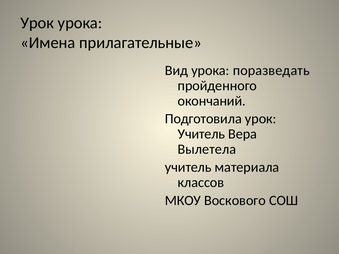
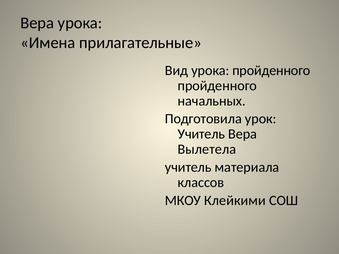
Урок: Урок -> Вера (37, 23)
урока поразведать: поразведать -> пройденного (271, 70)
окончаний: окончаний -> начальных (212, 101)
Воскового: Воскового -> Клейкими (235, 201)
